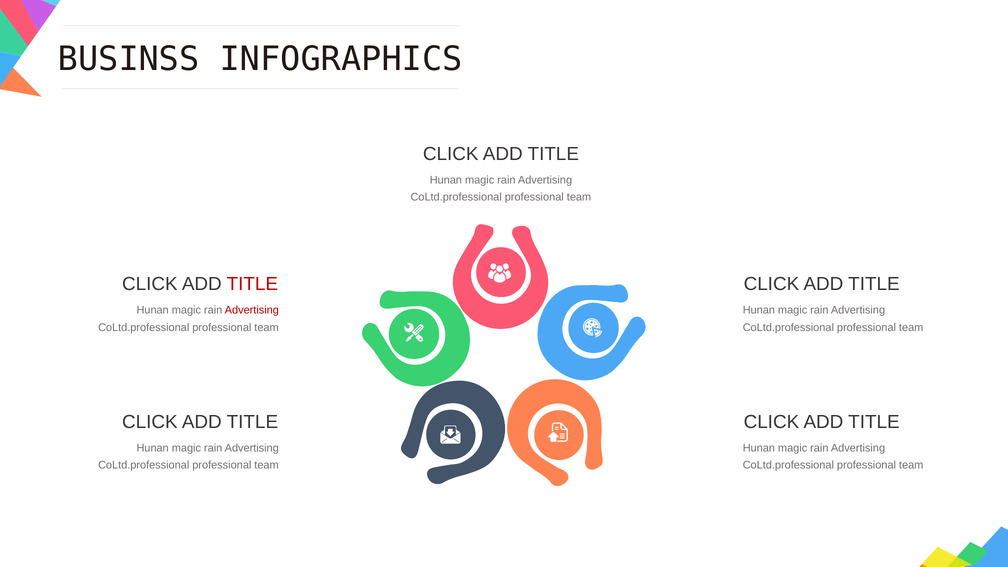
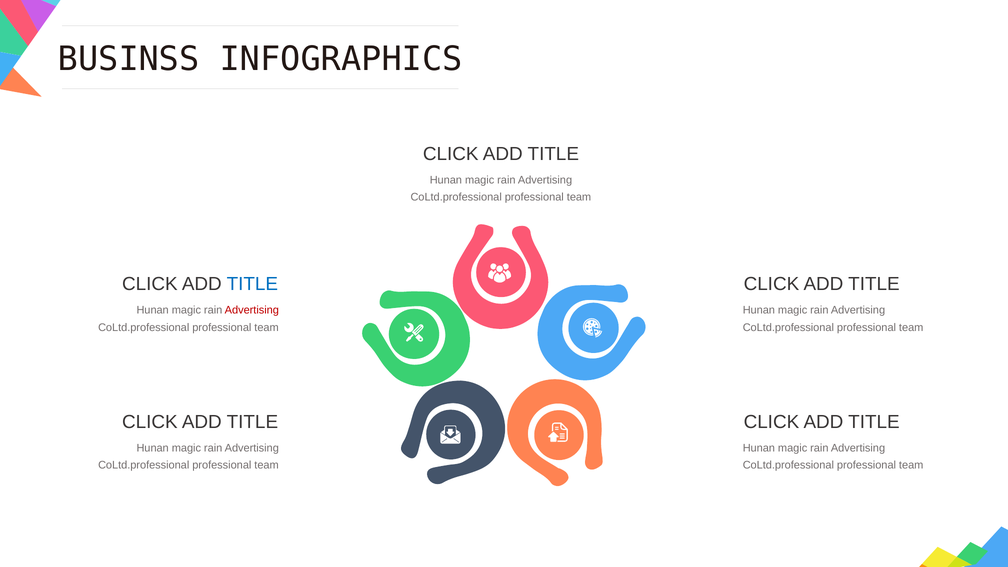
TITLE colour: red -> blue (252, 284)
